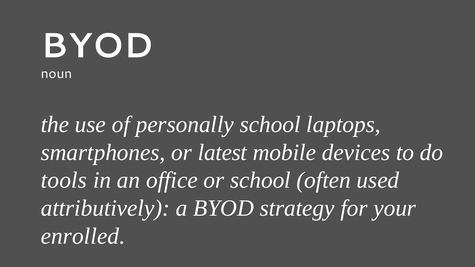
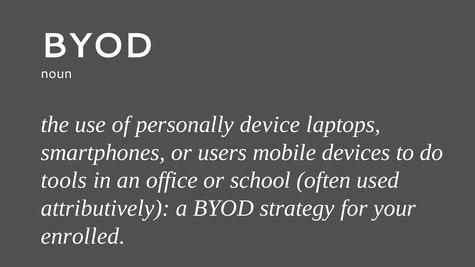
personally school: school -> device (270, 124)
latest: latest -> users (222, 152)
